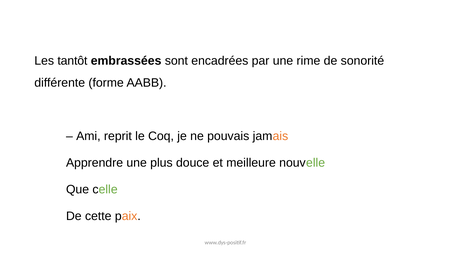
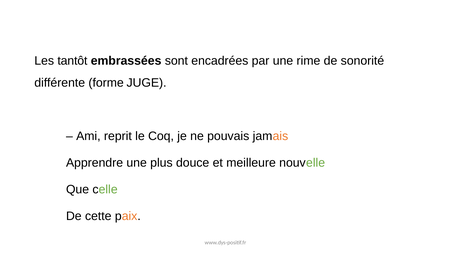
AABB: AABB -> JUGE (147, 83)
